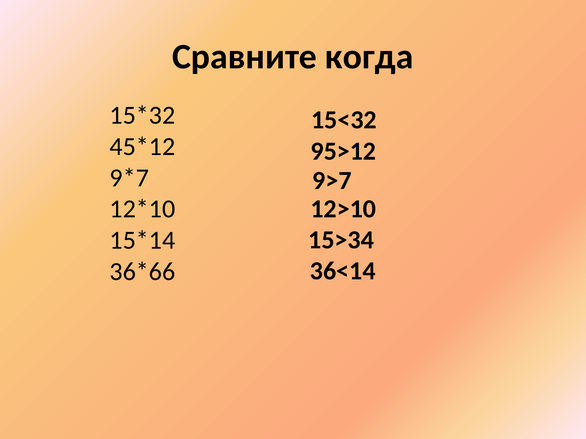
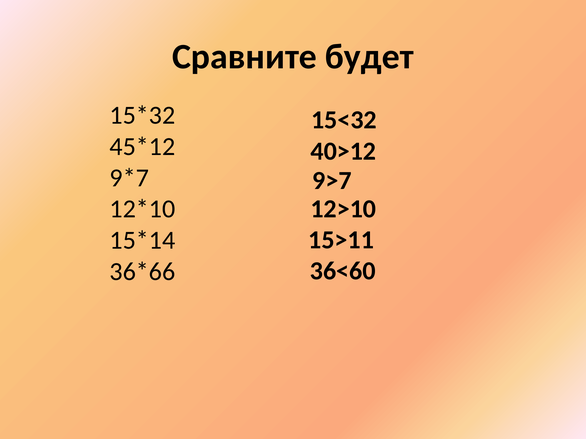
когда: когда -> будет (369, 57)
95>12: 95>12 -> 40>12 (343, 152)
15>34: 15>34 -> 15>11 (341, 240)
36<14: 36<14 -> 36<60 (343, 271)
